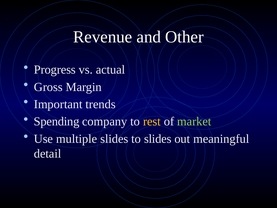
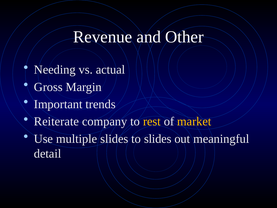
Progress: Progress -> Needing (55, 70)
Spending: Spending -> Reiterate (56, 121)
market colour: light green -> yellow (194, 121)
